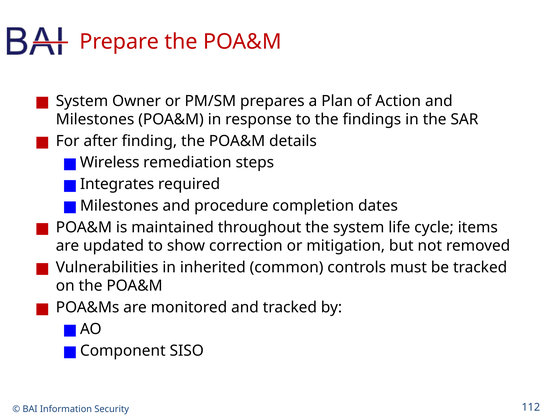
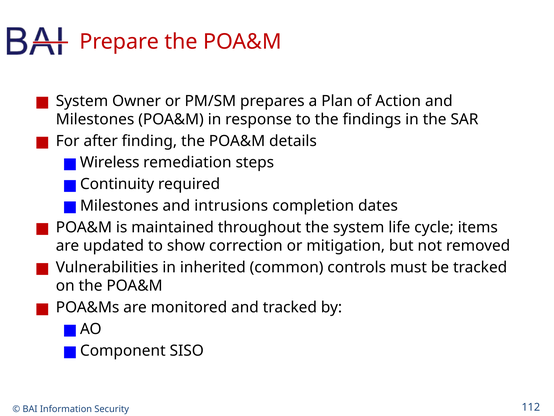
Integrates: Integrates -> Continuity (117, 184)
procedure: procedure -> intrusions (231, 205)
